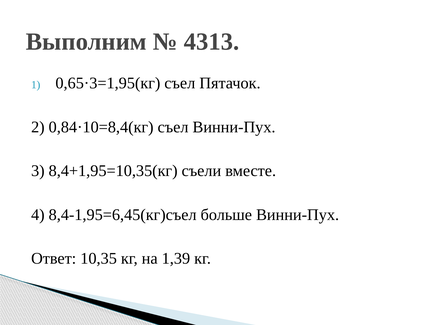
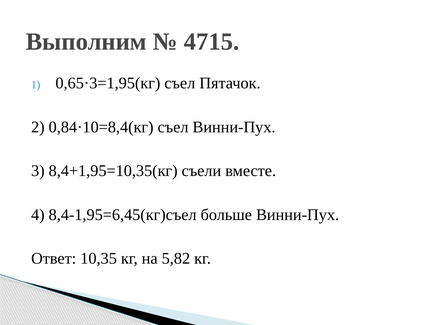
4313: 4313 -> 4715 (212, 42)
1,39: 1,39 -> 5,82 (176, 258)
